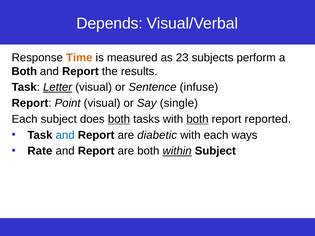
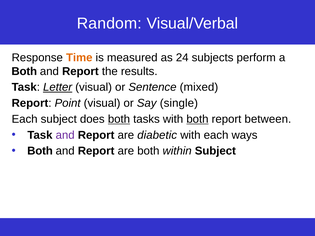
Depends: Depends -> Random (109, 23)
23: 23 -> 24 (182, 58)
infuse: infuse -> mixed (199, 87)
reported: reported -> between (268, 119)
and colour: blue -> purple (65, 135)
Rate: Rate -> Both (40, 151)
within underline: present -> none (177, 151)
